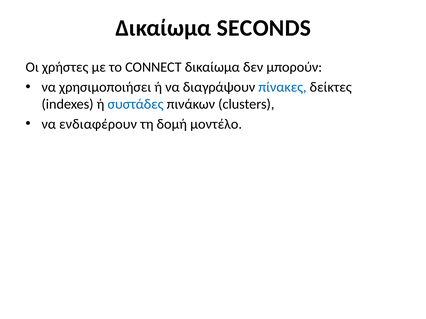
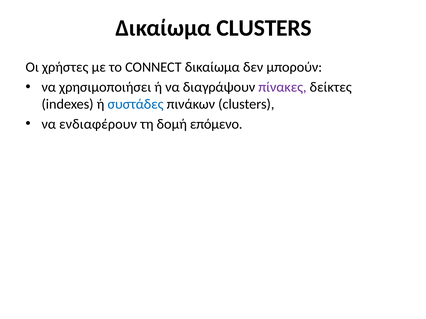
Δικαίωμα SECONDS: SECONDS -> CLUSTERS (264, 28)
πίνακες colour: blue -> purple (282, 87)
μοντέλο: μοντέλο -> επόμενο (216, 124)
